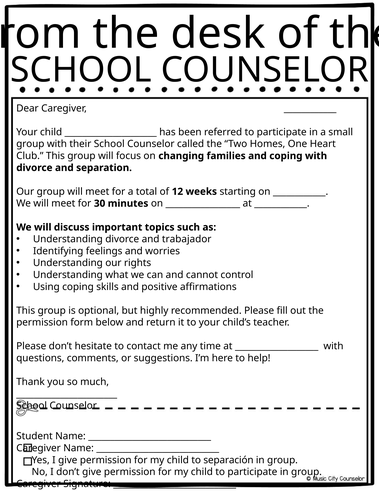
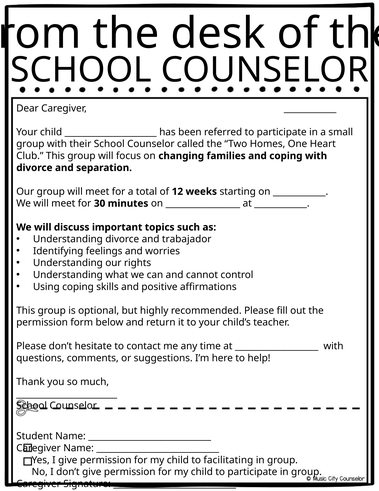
separación: separación -> facilitating (228, 460)
